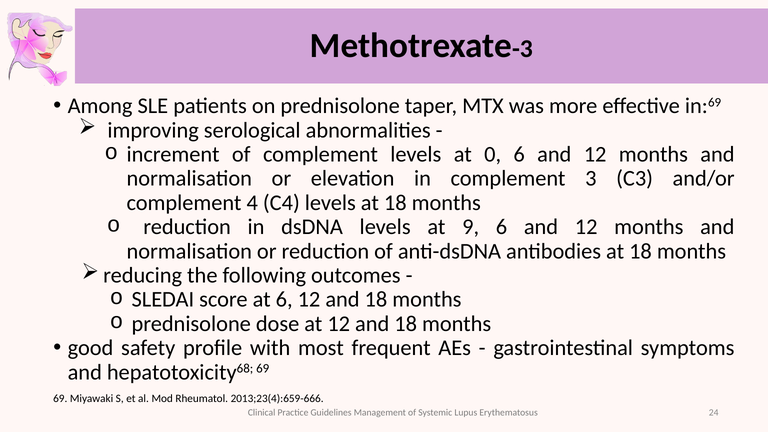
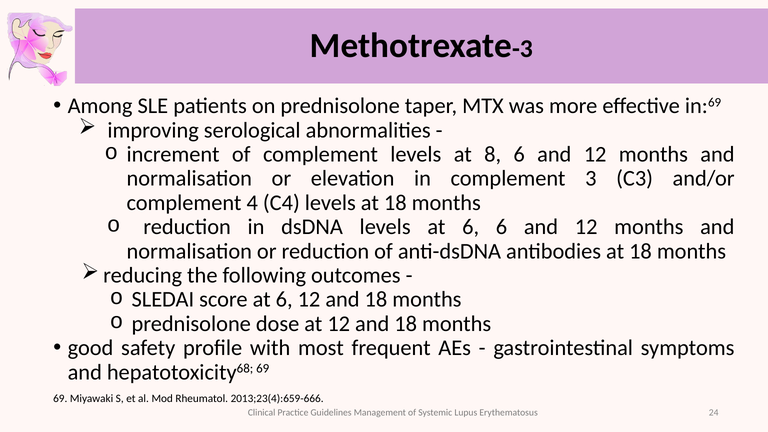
0: 0 -> 8 (493, 154)
levels at 9: 9 -> 6 (471, 227)
